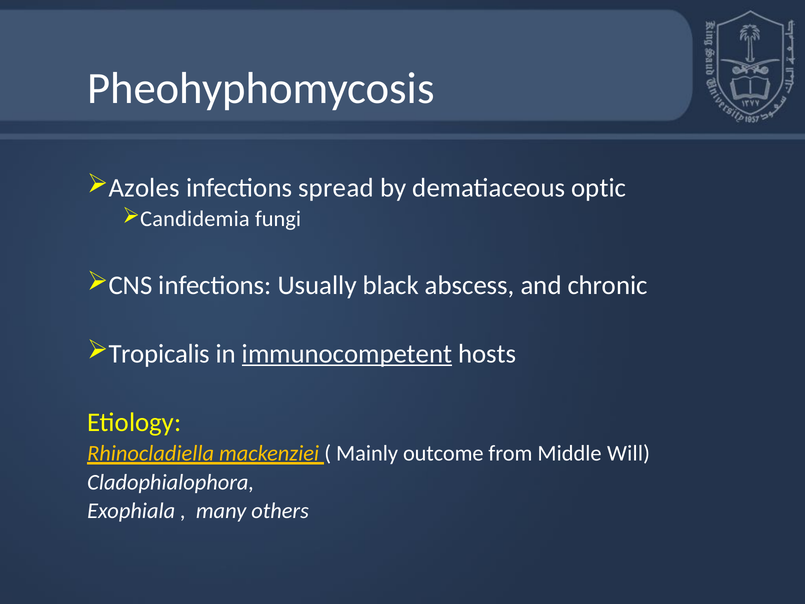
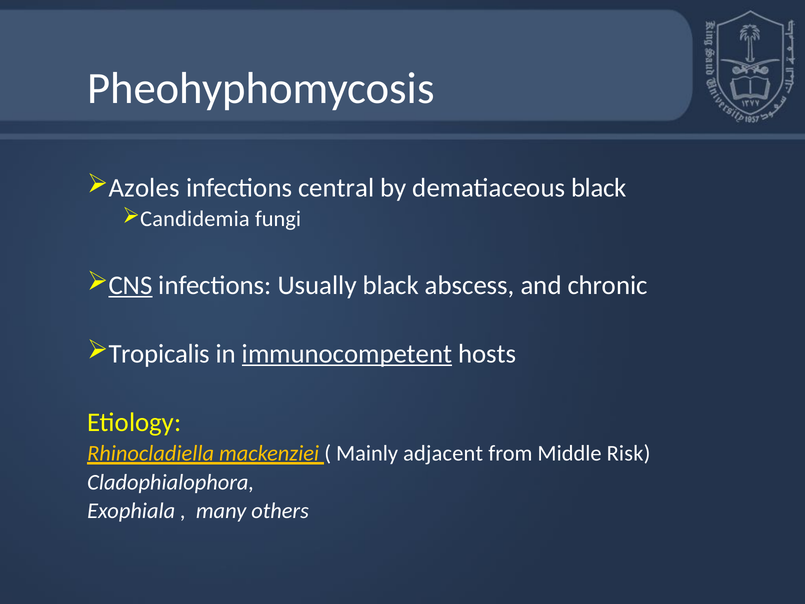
spread: spread -> central (336, 188)
dematiaceous optic: optic -> black (599, 188)
CNS underline: none -> present (130, 285)
outcome: outcome -> adjacent (443, 453)
Will: Will -> Risk (629, 453)
